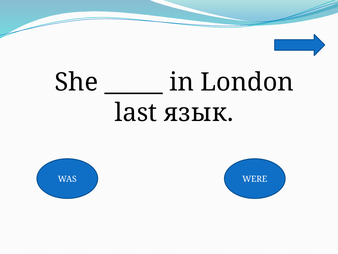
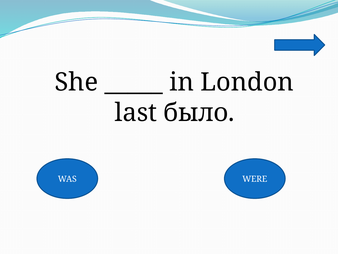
язык: язык -> было (199, 112)
